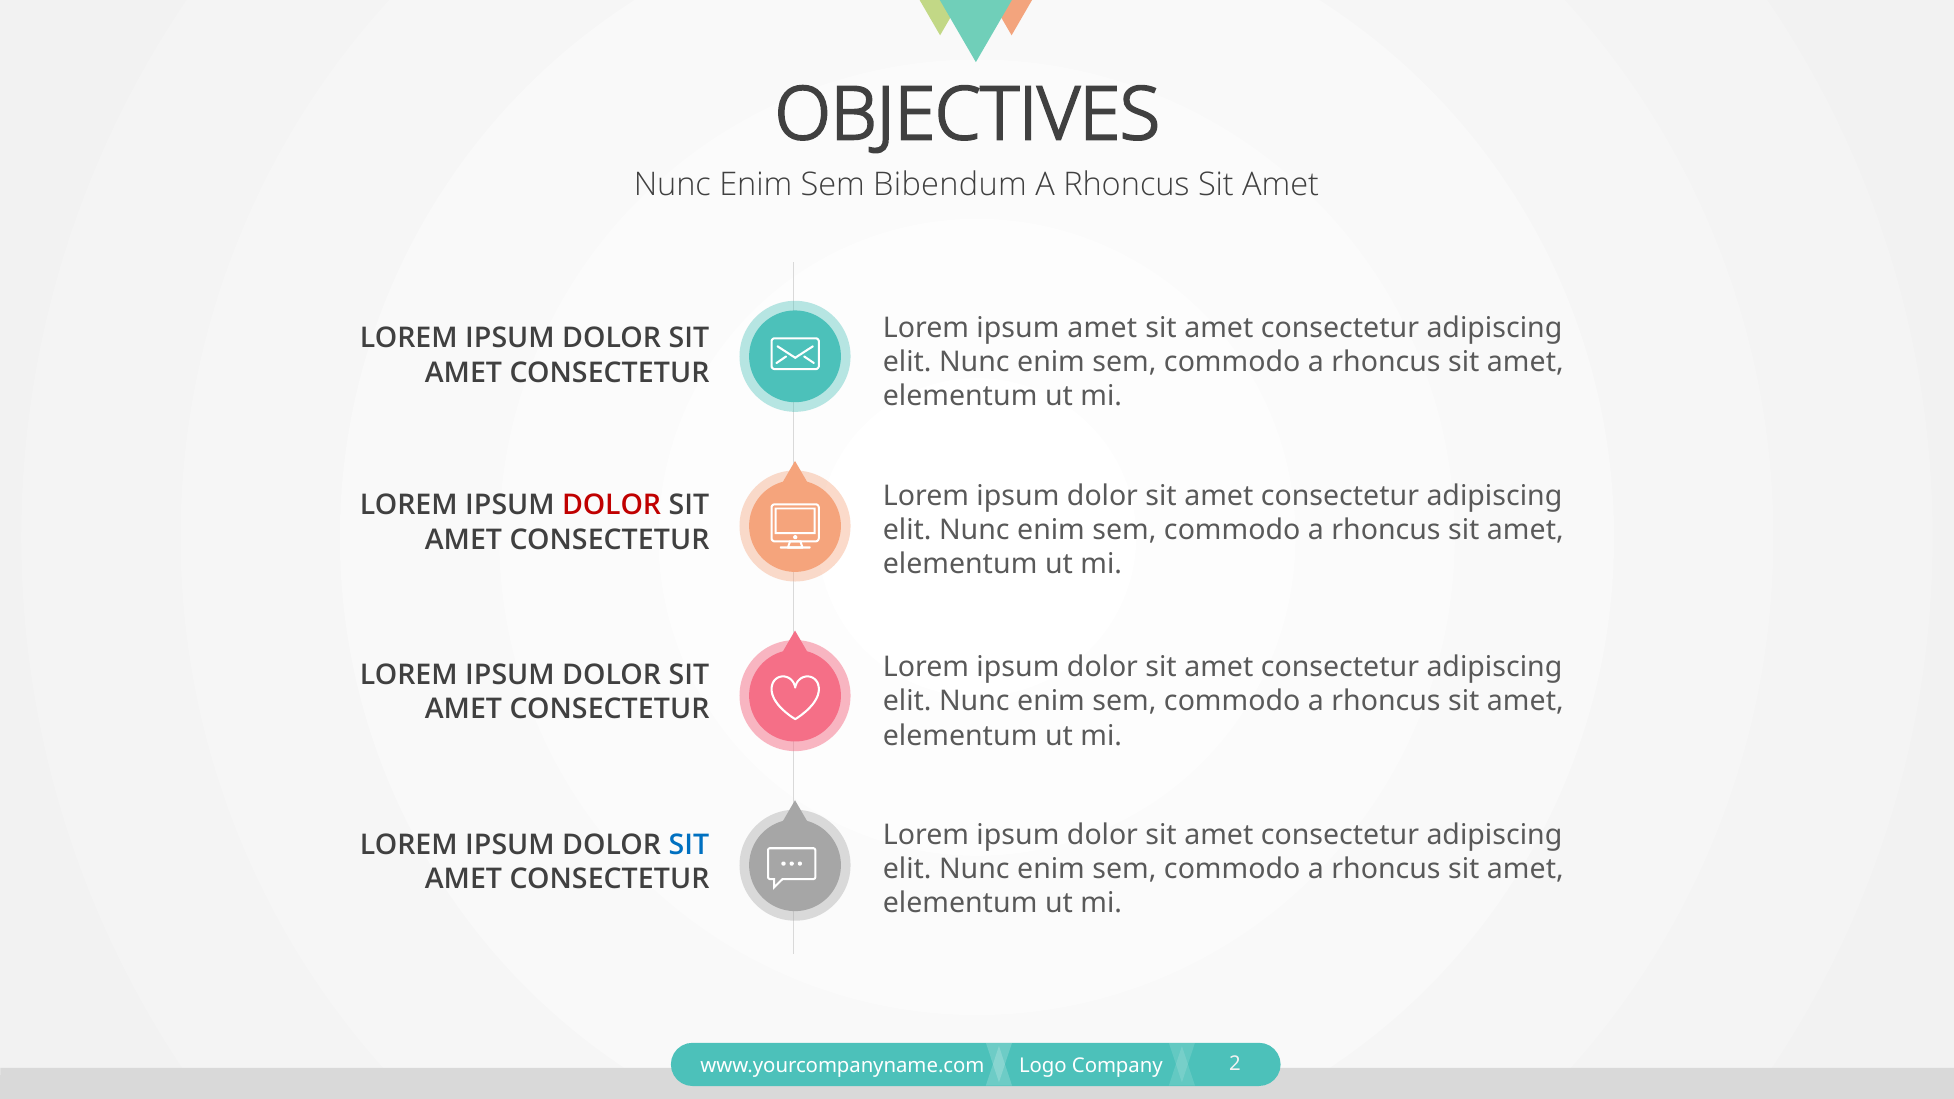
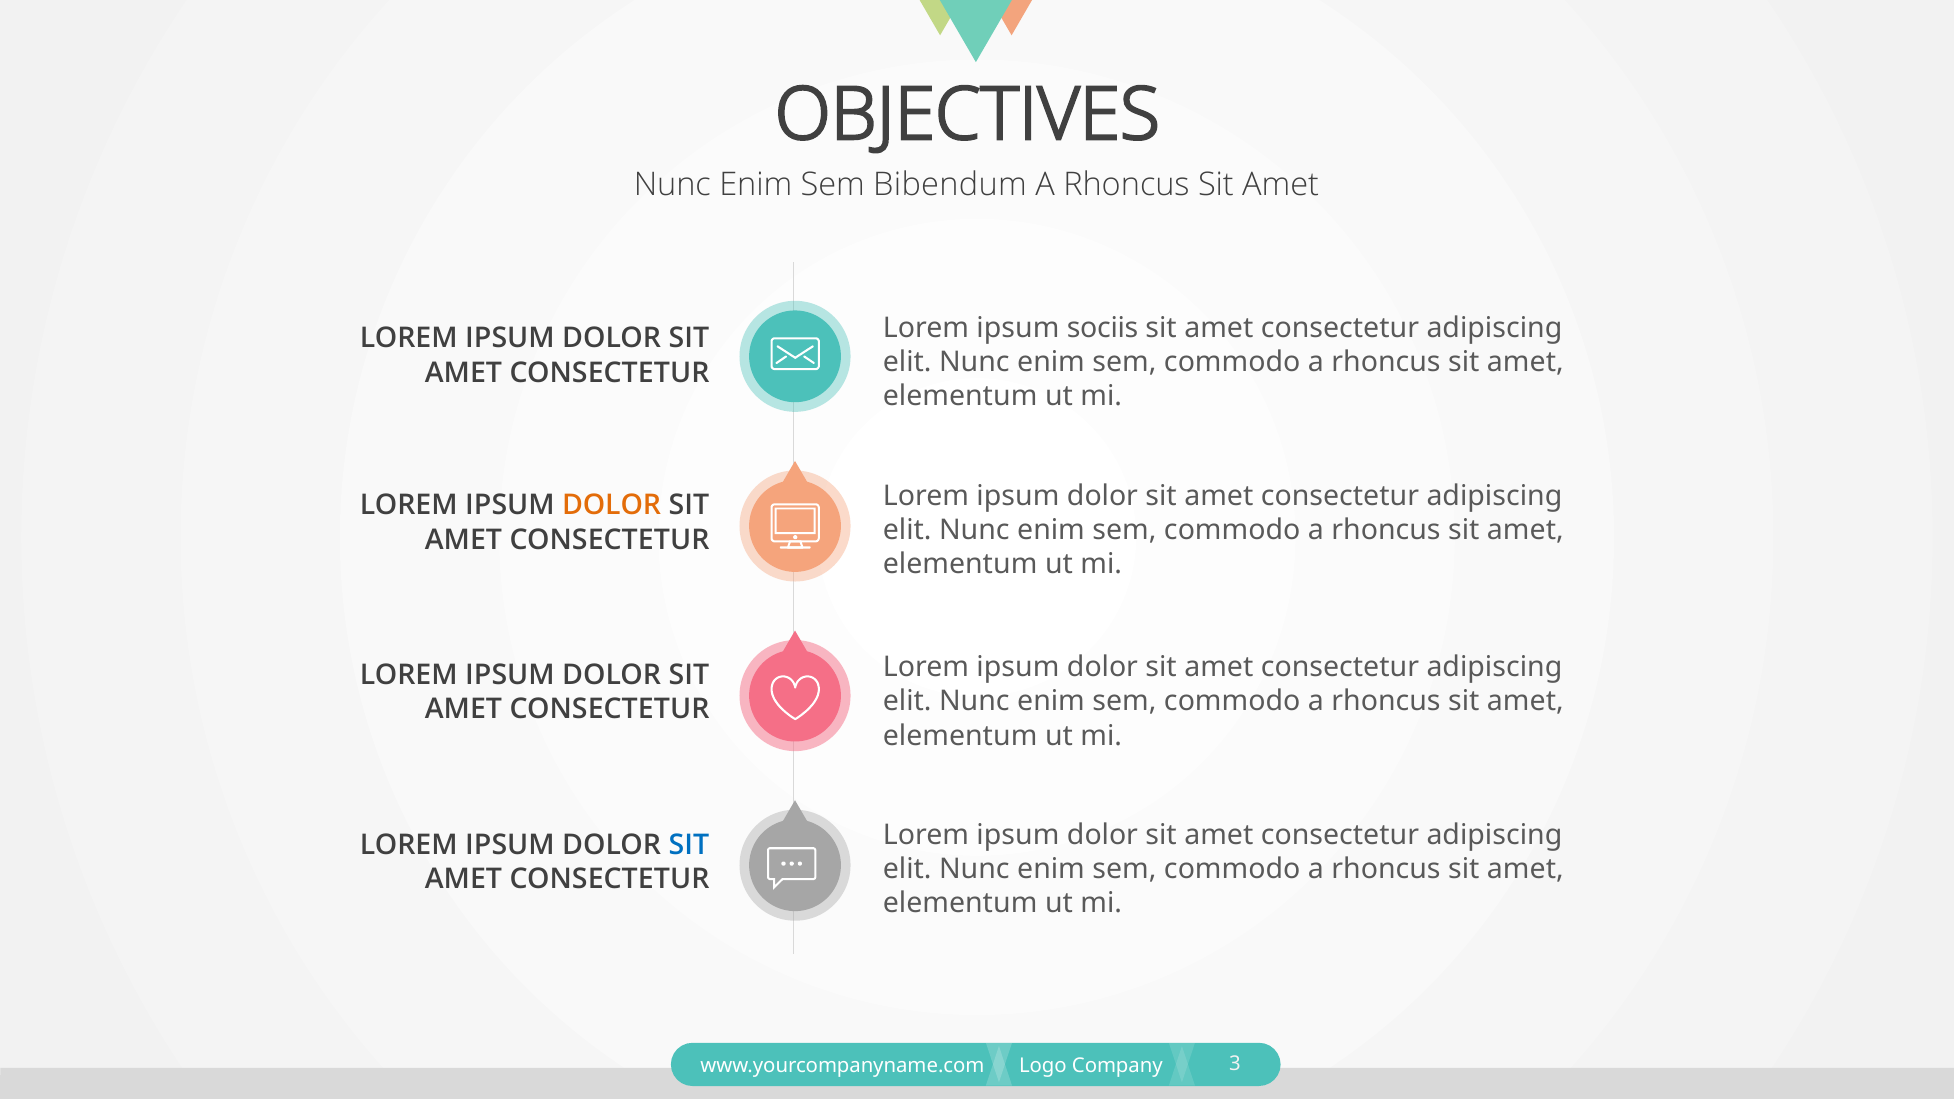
ipsum amet: amet -> sociis (1103, 328)
DOLOR colour: red -> orange (612, 506)
2: 2 -> 3 (1235, 1064)
